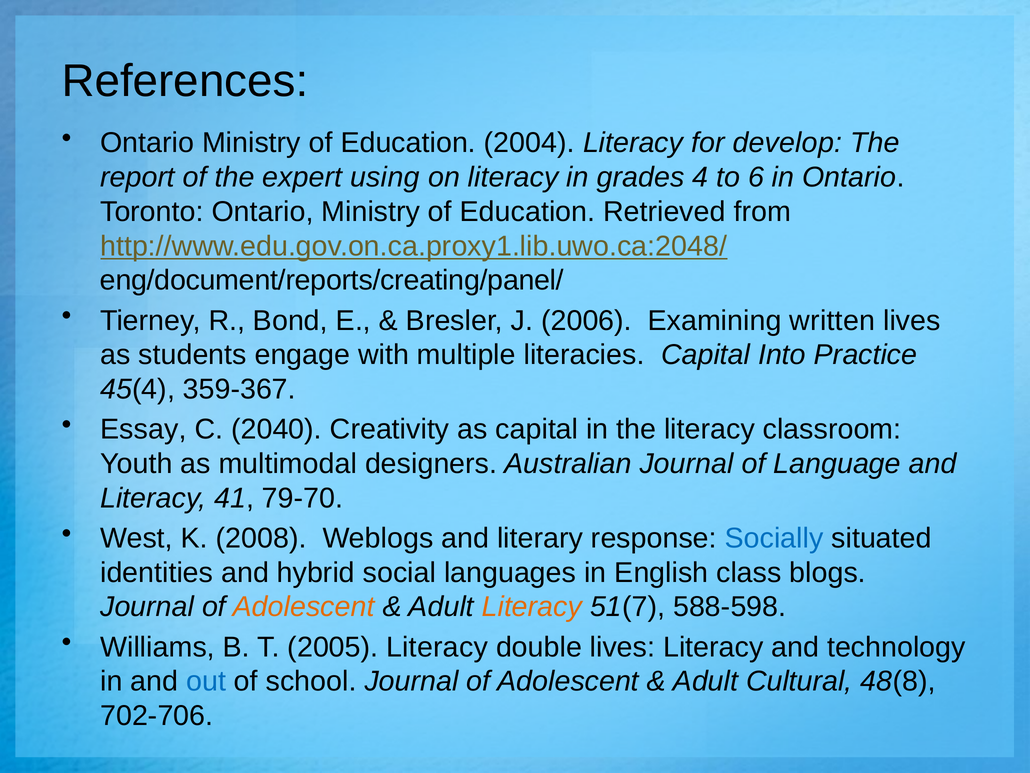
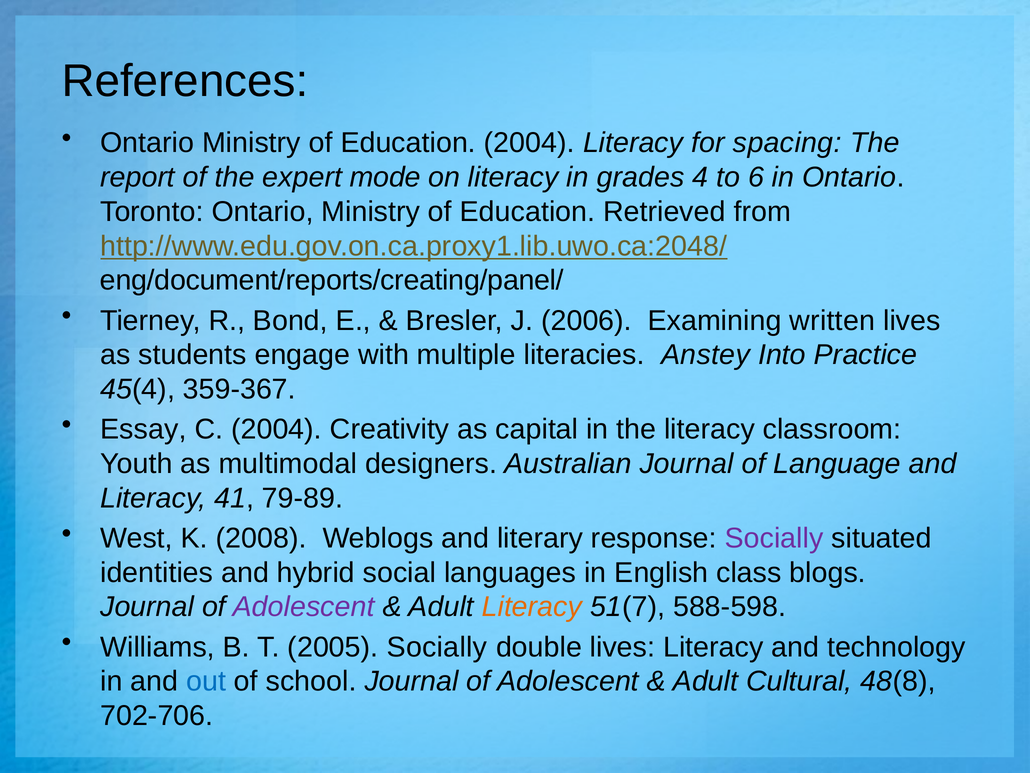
develop: develop -> spacing (787, 143)
using: using -> mode (385, 177)
literacies Capital: Capital -> Anstey (706, 355)
C 2040: 2040 -> 2004 (277, 429)
79-70: 79-70 -> 79-89 (303, 498)
Socially colour: blue -> purple (774, 538)
Adolescent colour: orange -> purple (304, 607)
2005 Literacy: Literacy -> Socially (437, 647)
